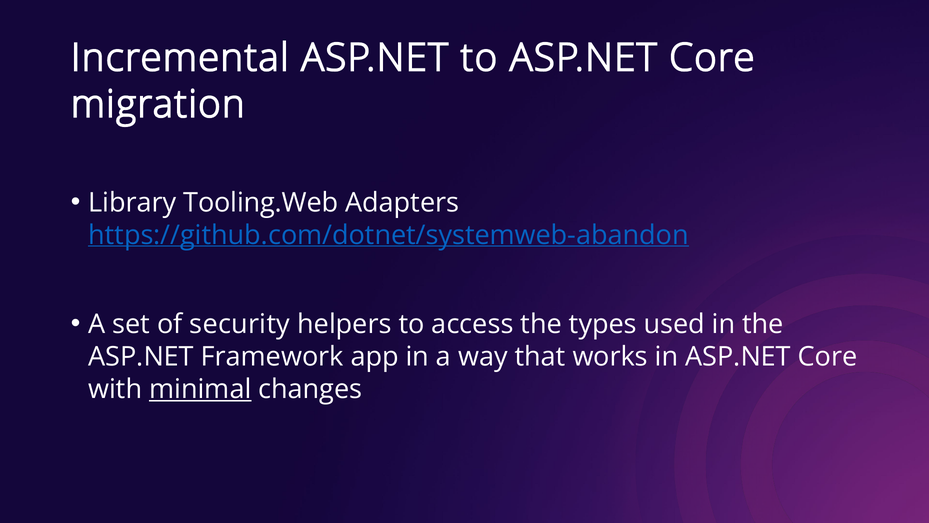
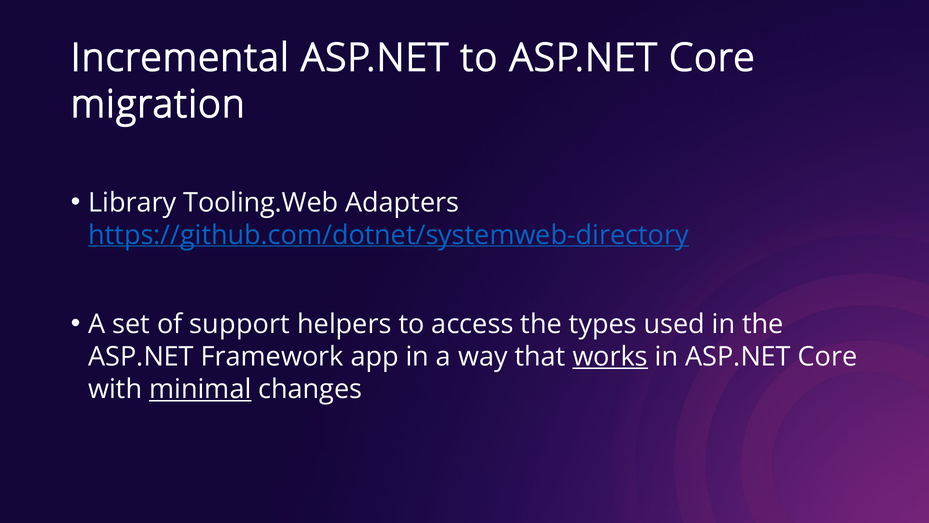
https://github.com/dotnet/systemweb-abandon: https://github.com/dotnet/systemweb-abandon -> https://github.com/dotnet/systemweb-directory (388, 235)
security: security -> support (240, 324)
works underline: none -> present (610, 356)
